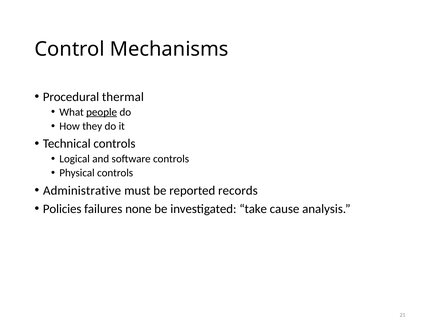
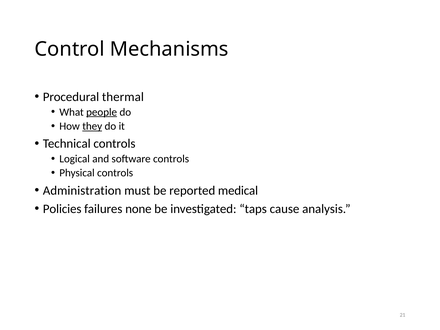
they underline: none -> present (92, 126)
Administrative: Administrative -> Administration (82, 190)
records: records -> medical (238, 190)
take: take -> taps (253, 209)
